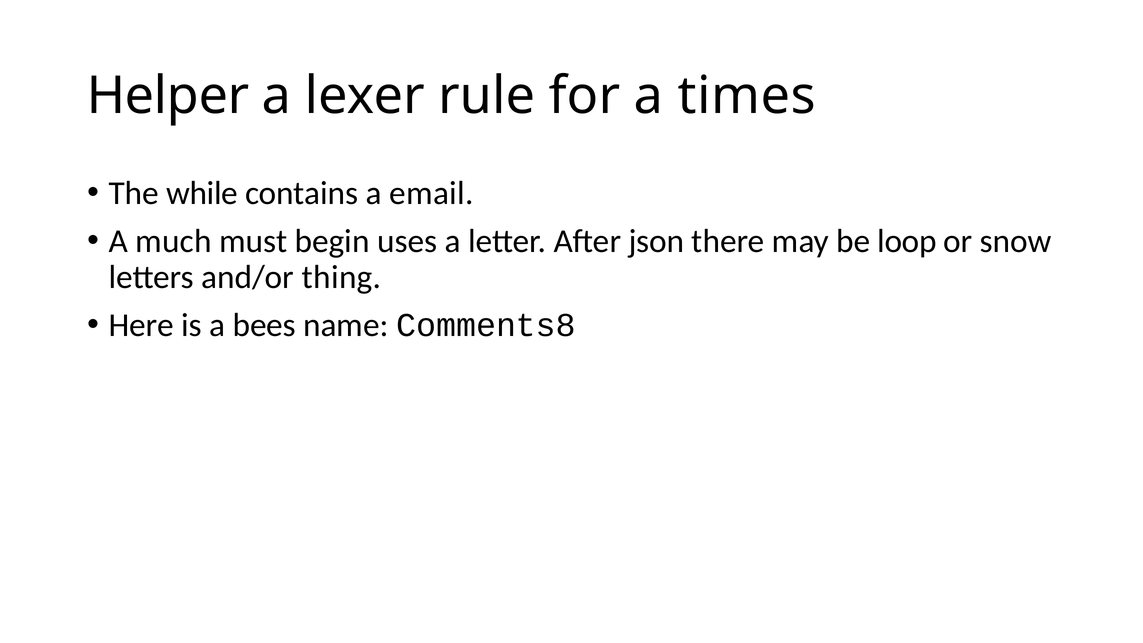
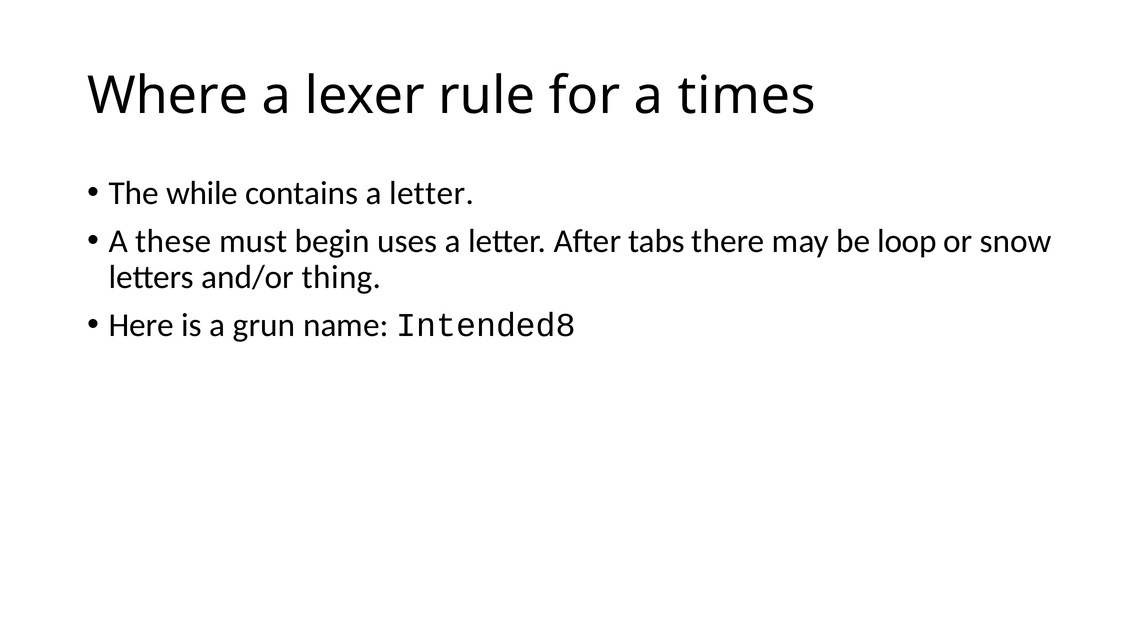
Helper: Helper -> Where (168, 96)
contains a email: email -> letter (432, 193)
much: much -> these (173, 241)
json: json -> tabs (656, 241)
bees: bees -> grun (264, 325)
Comments8: Comments8 -> Intended8 (486, 325)
